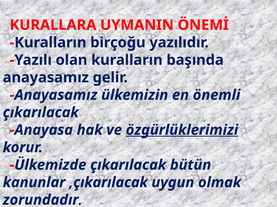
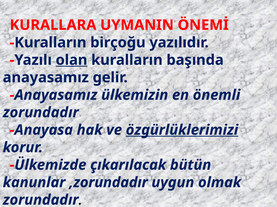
olan underline: none -> present (71, 60)
çıkarılacak: çıkarılacak -> zorundadır (41, 113)
,çıkarılacak: ,çıkarılacak -> ,zorundadır (108, 183)
